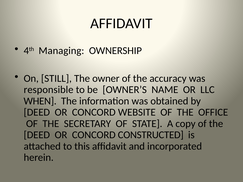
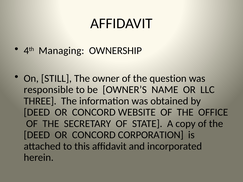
accuracy: accuracy -> question (168, 79)
WHEN: WHEN -> THREE (40, 101)
CONSTRUCTED: CONSTRUCTED -> CORPORATION (151, 135)
